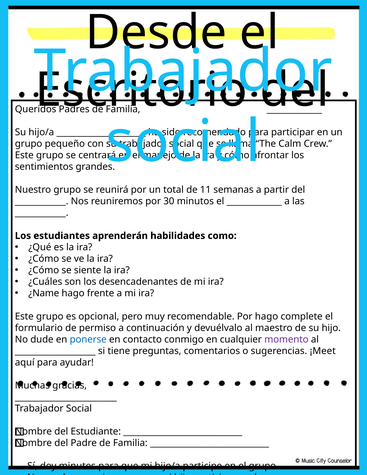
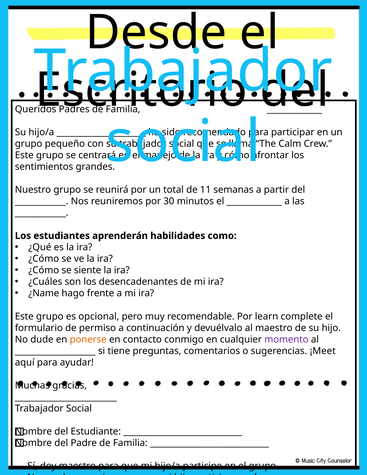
Por hago: hago -> learn (267, 316)
ponerse colour: blue -> orange (88, 339)
doy minutes: minutes -> maestro (77, 466)
